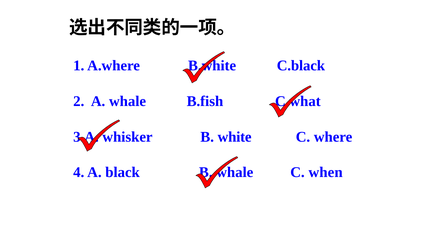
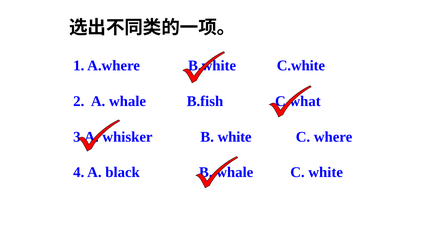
C.black: C.black -> C.white (301, 66)
C when: when -> white (326, 172)
